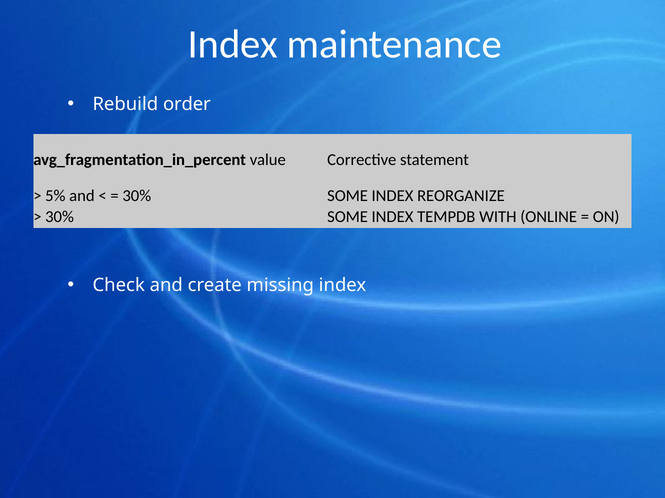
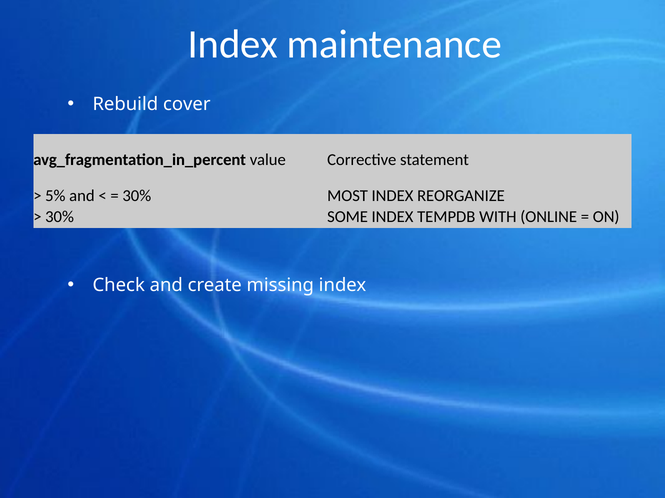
order: order -> cover (187, 104)
SOME: SOME -> MOST (348, 196)
